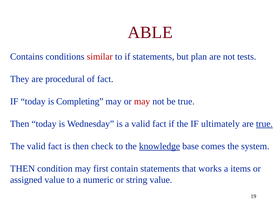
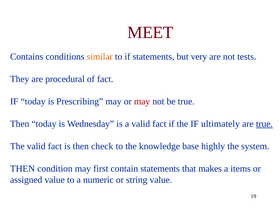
ABLE: ABLE -> MEET (150, 32)
similar colour: red -> orange (100, 57)
plan: plan -> very (199, 57)
Completing: Completing -> Prescribing (80, 101)
knowledge underline: present -> none (160, 146)
comes: comes -> highly (213, 146)
works: works -> makes (210, 169)
